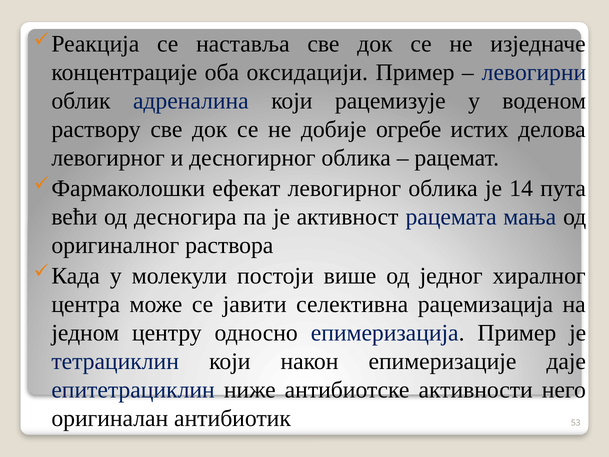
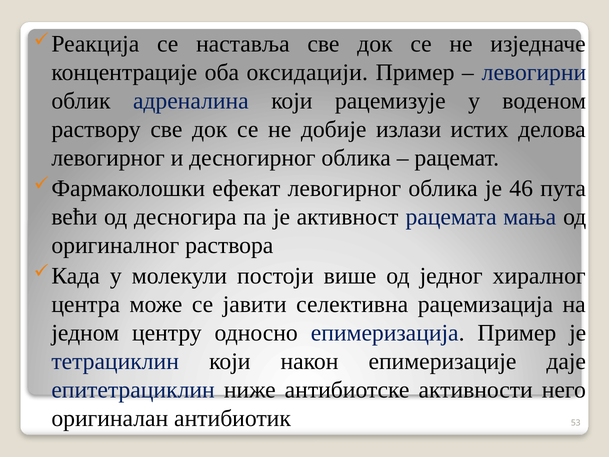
огребе: огребе -> излази (409, 129)
14: 14 -> 46 (521, 188)
